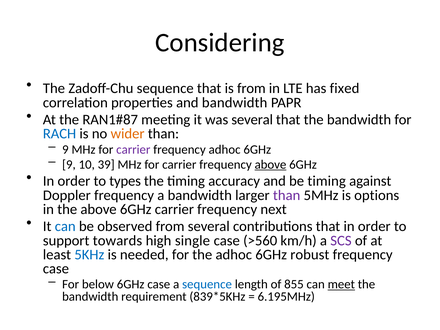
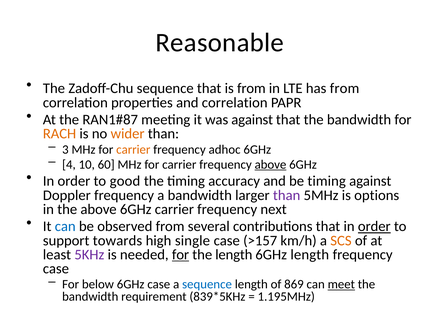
Considering: Considering -> Reasonable (220, 43)
has fixed: fixed -> from (345, 88)
and bandwidth: bandwidth -> correlation (235, 103)
was several: several -> against (252, 120)
RACH colour: blue -> orange (60, 134)
9: 9 -> 3 (65, 149)
carrier colour: purple -> orange (133, 149)
9: 9 -> 4 (69, 165)
39: 39 -> 60 (106, 165)
types: types -> good (125, 181)
order underline: none -> present (374, 226)
>560: >560 -> >157 (260, 241)
SCS colour: purple -> orange (341, 241)
5KHz colour: blue -> purple (89, 255)
for underline: none -> present (181, 255)
the adhoc: adhoc -> length (234, 255)
6GHz robust: robust -> length (310, 255)
855: 855 -> 869 (294, 284)
6.195MHz: 6.195MHz -> 1.195MHz (286, 297)
